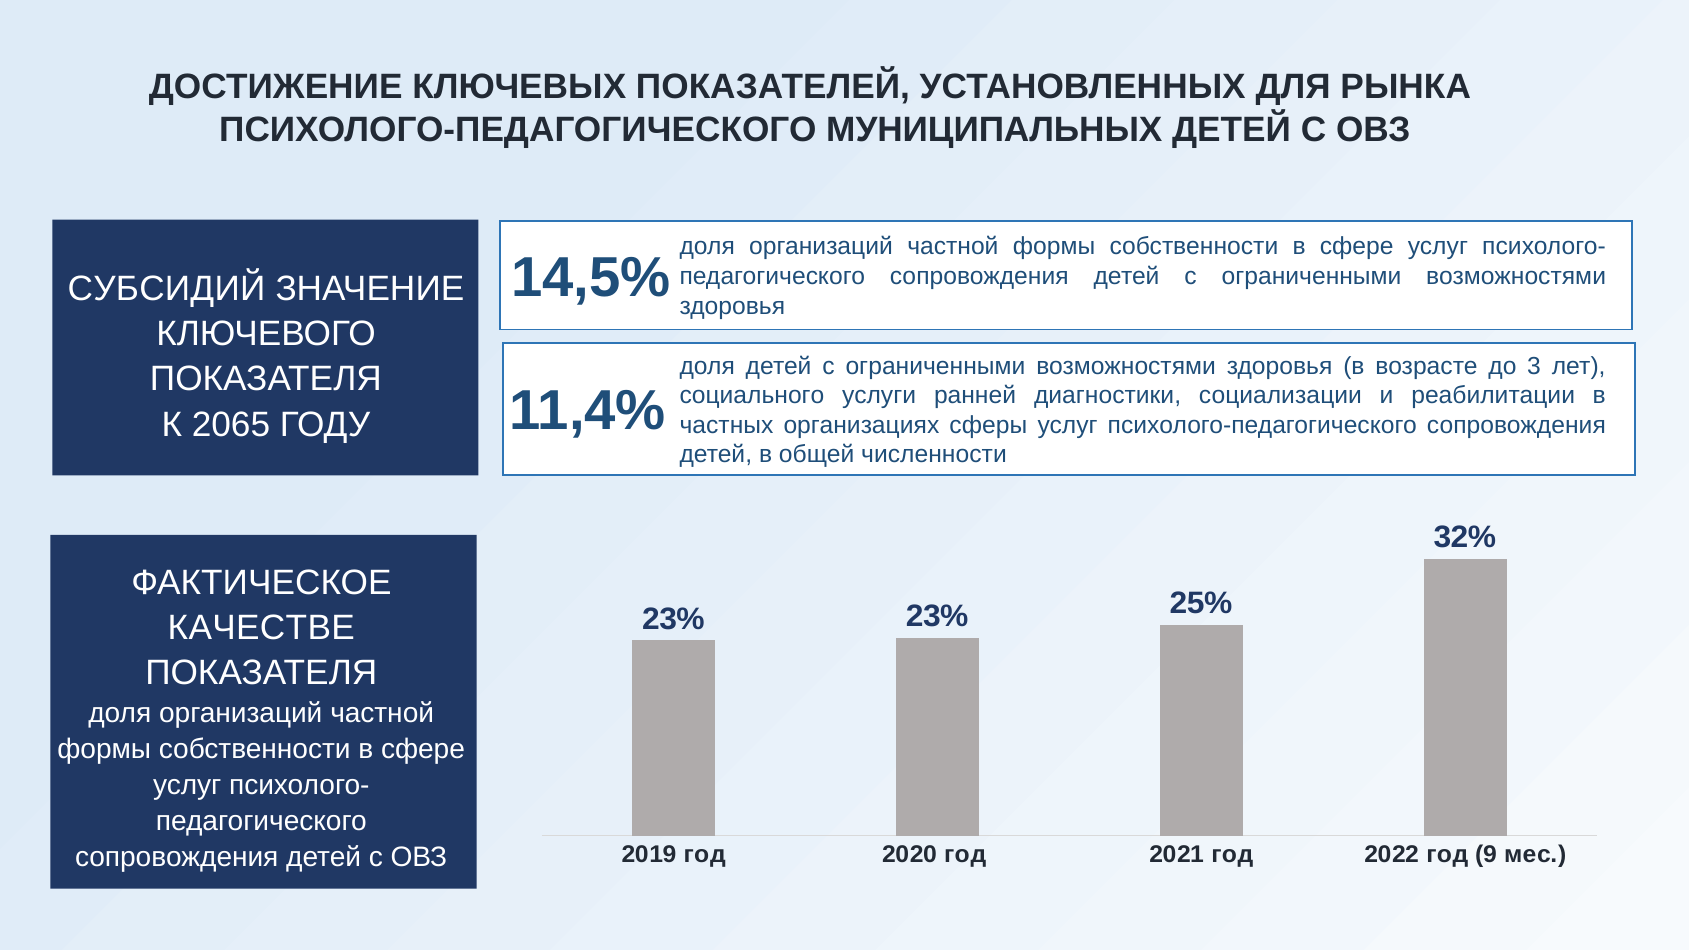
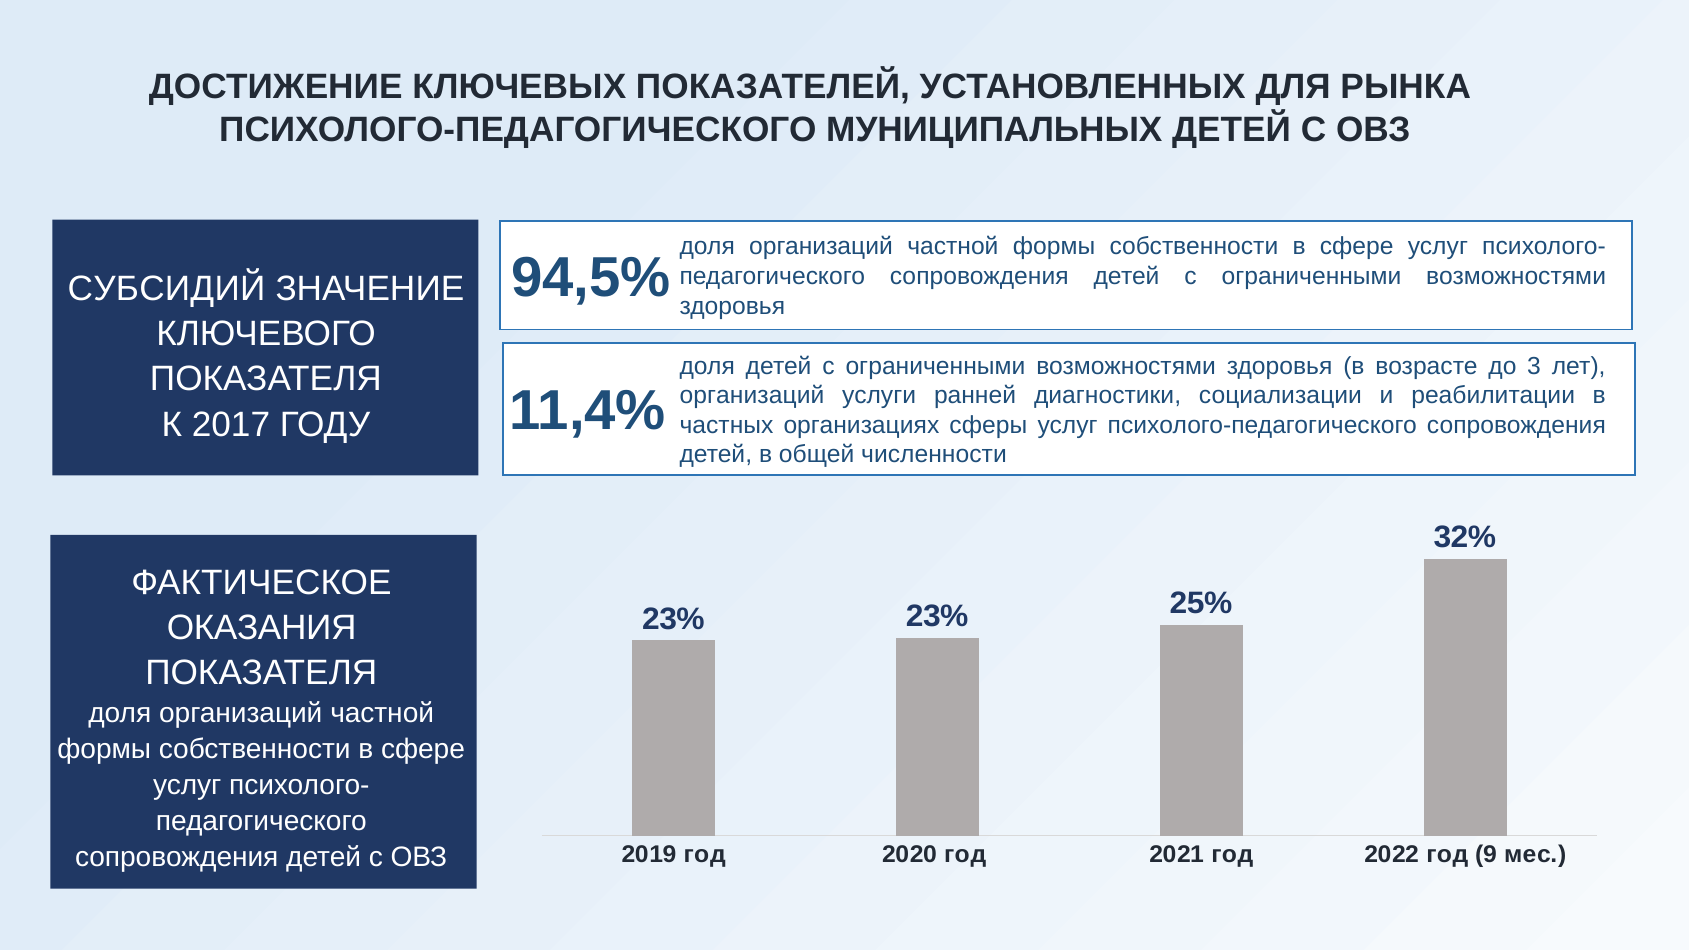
14,5%: 14,5% -> 94,5% (591, 278)
социального: социального -> организаций (752, 396)
2065: 2065 -> 2017 (231, 424)
КАЧЕСТВЕ: КАЧЕСТВЕ -> ОКАЗАНИЯ (262, 628)
